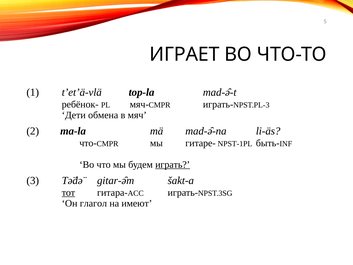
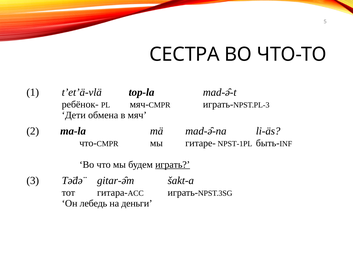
ИГРАЕТ: ИГРАЕТ -> СЕСТРА (184, 54)
тот underline: present -> none (68, 192)
глагол: глагол -> лебедь (93, 203)
имеют: имеют -> деньги (137, 203)
